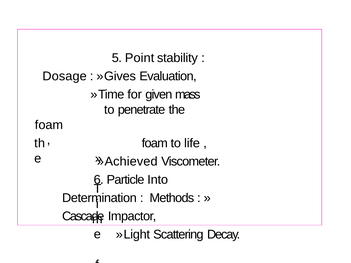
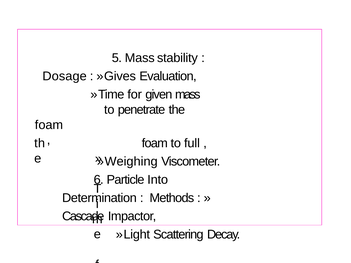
5 Point: Point -> Mass (140, 58)
life: life -> full (192, 143)
Achieved: Achieved -> Weighing (131, 162)
